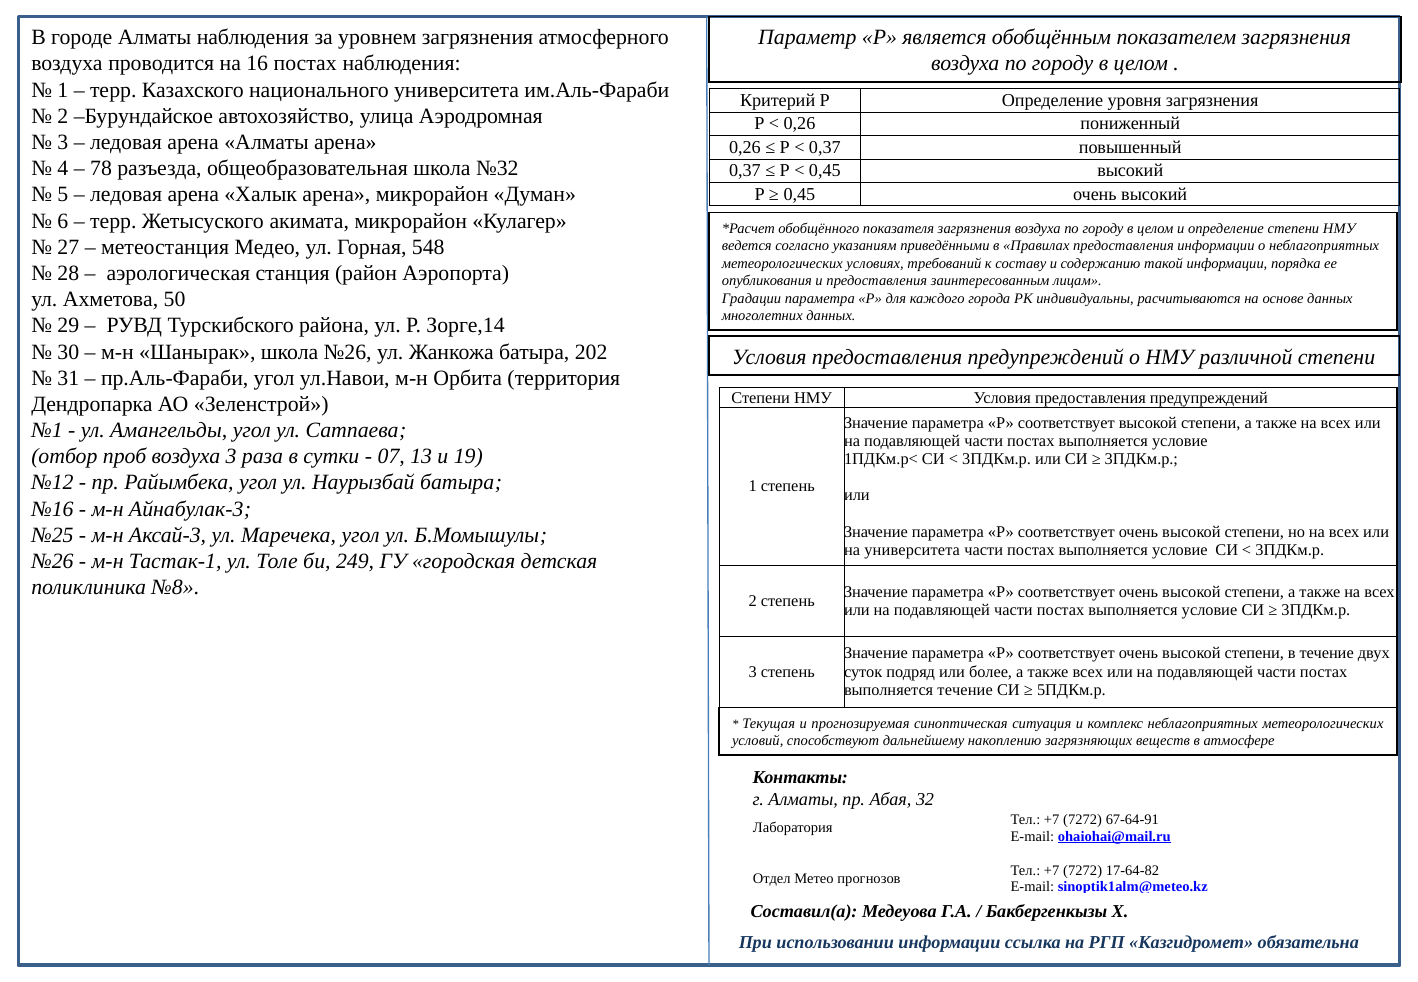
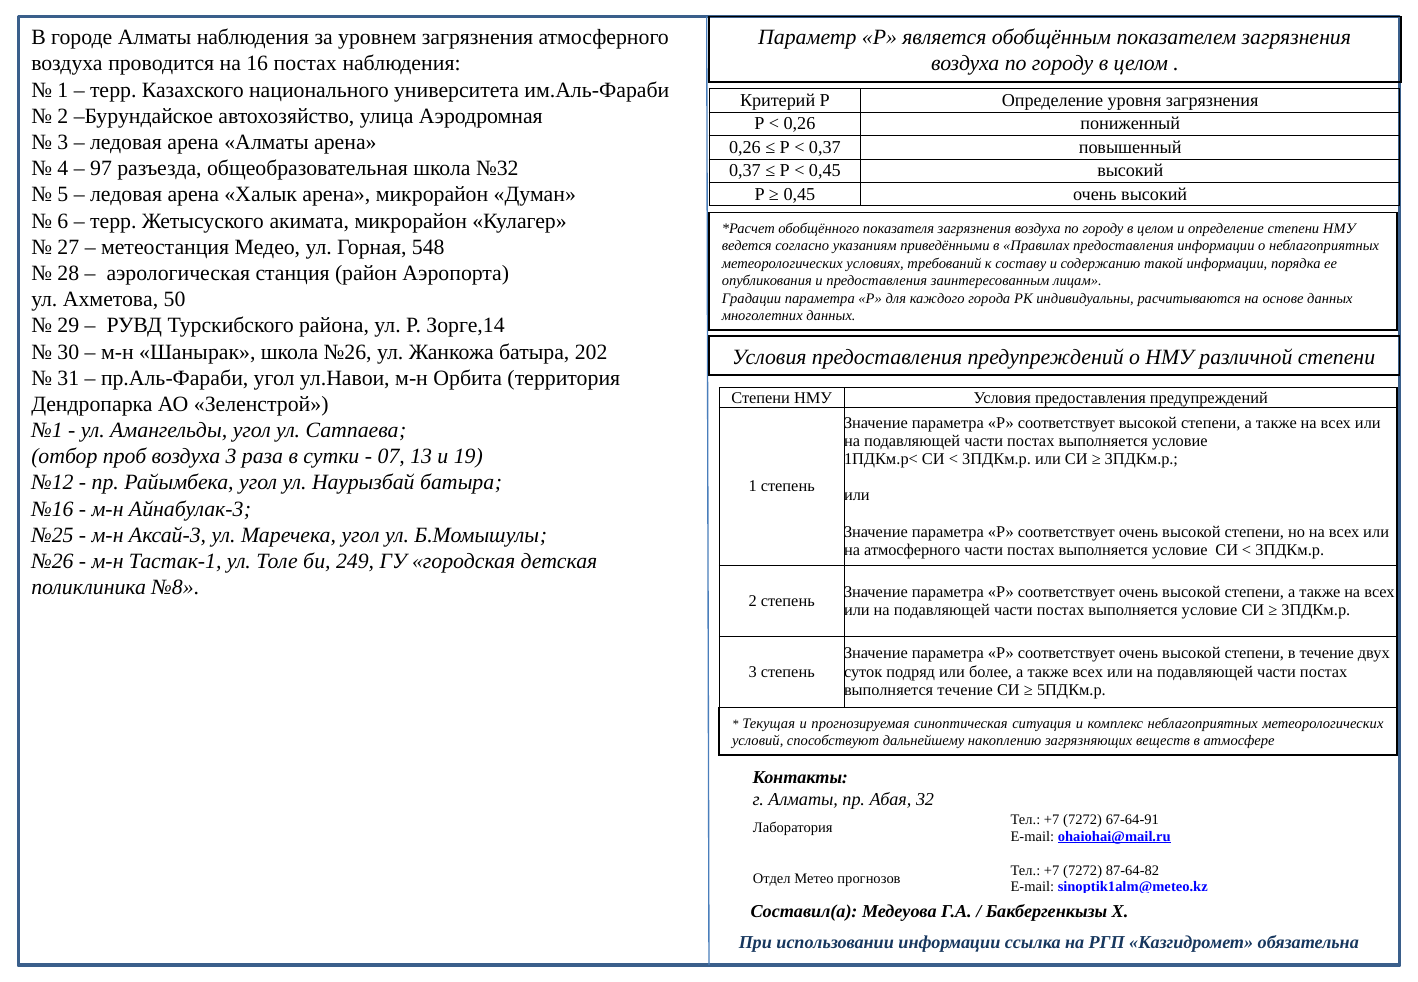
78: 78 -> 97 (101, 168)
на университета: университета -> атмосферного (912, 550)
17-64-82: 17-64-82 -> 87-64-82 (1132, 871)
